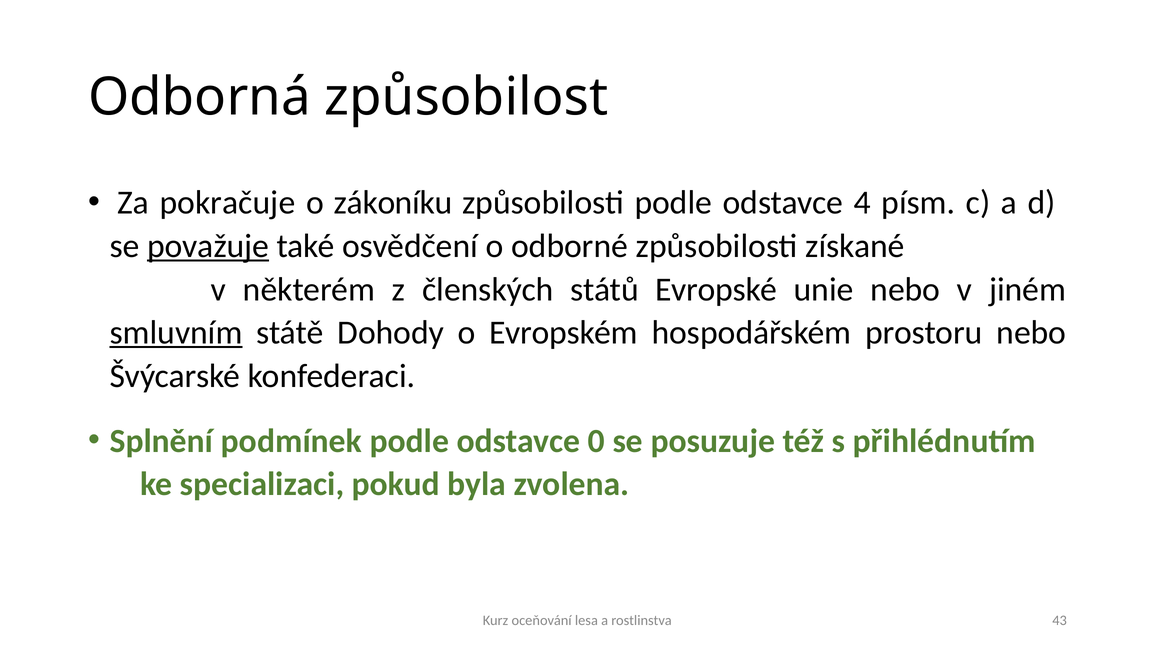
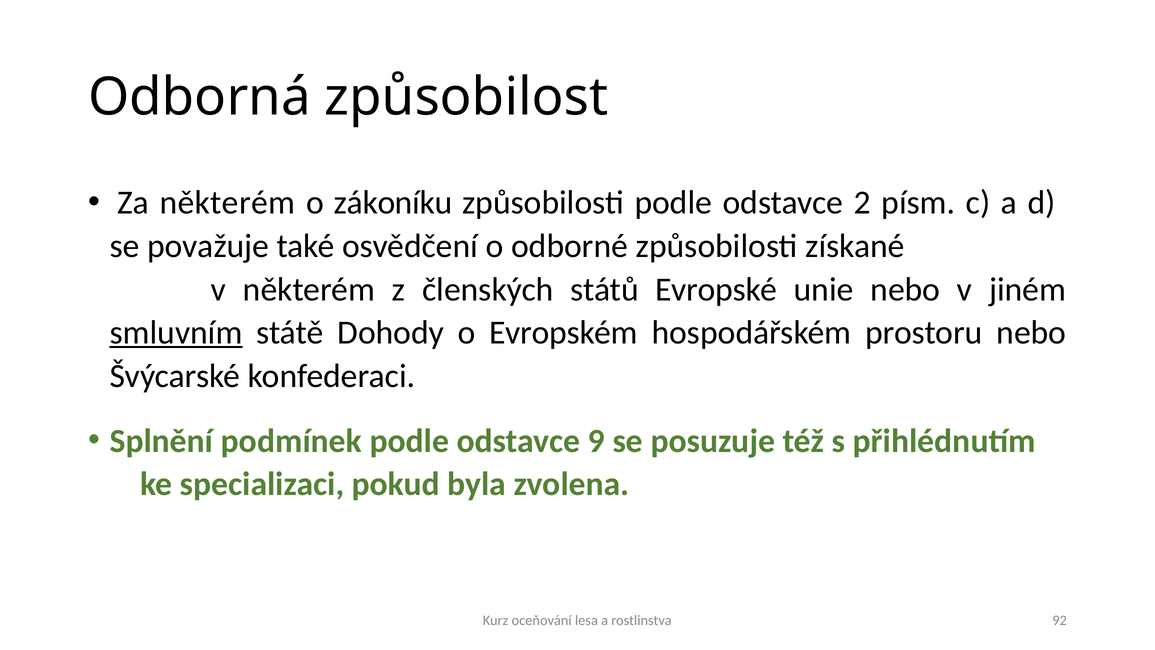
Za pokračuje: pokračuje -> některém (227, 203)
4: 4 -> 2 (862, 203)
považuje underline: present -> none (208, 246)
0: 0 -> 9 (596, 441)
43: 43 -> 92 (1060, 620)
